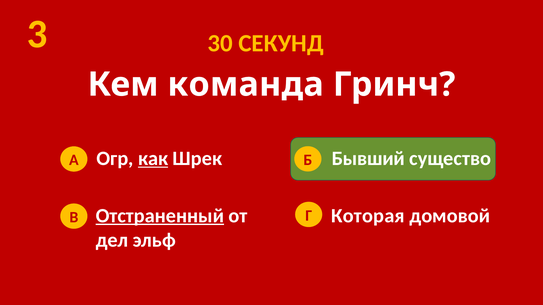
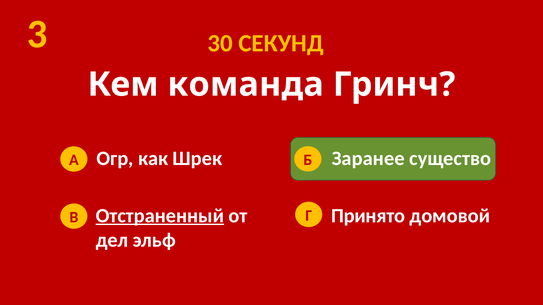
как underline: present -> none (153, 159)
Бывший: Бывший -> Заранее (368, 159)
Которая: Которая -> Принято (368, 216)
